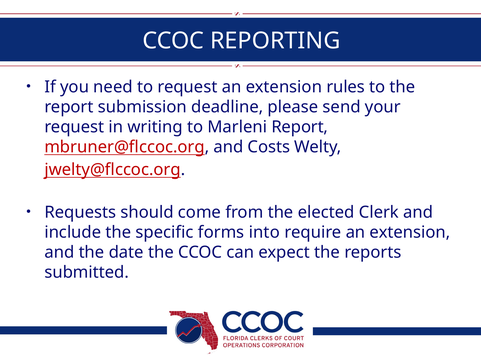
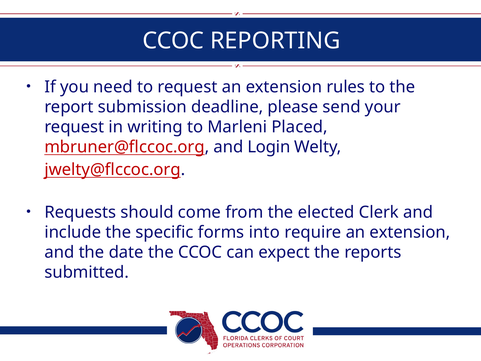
Marleni Report: Report -> Placed (300, 127)
Costs: Costs -> Login (269, 147)
